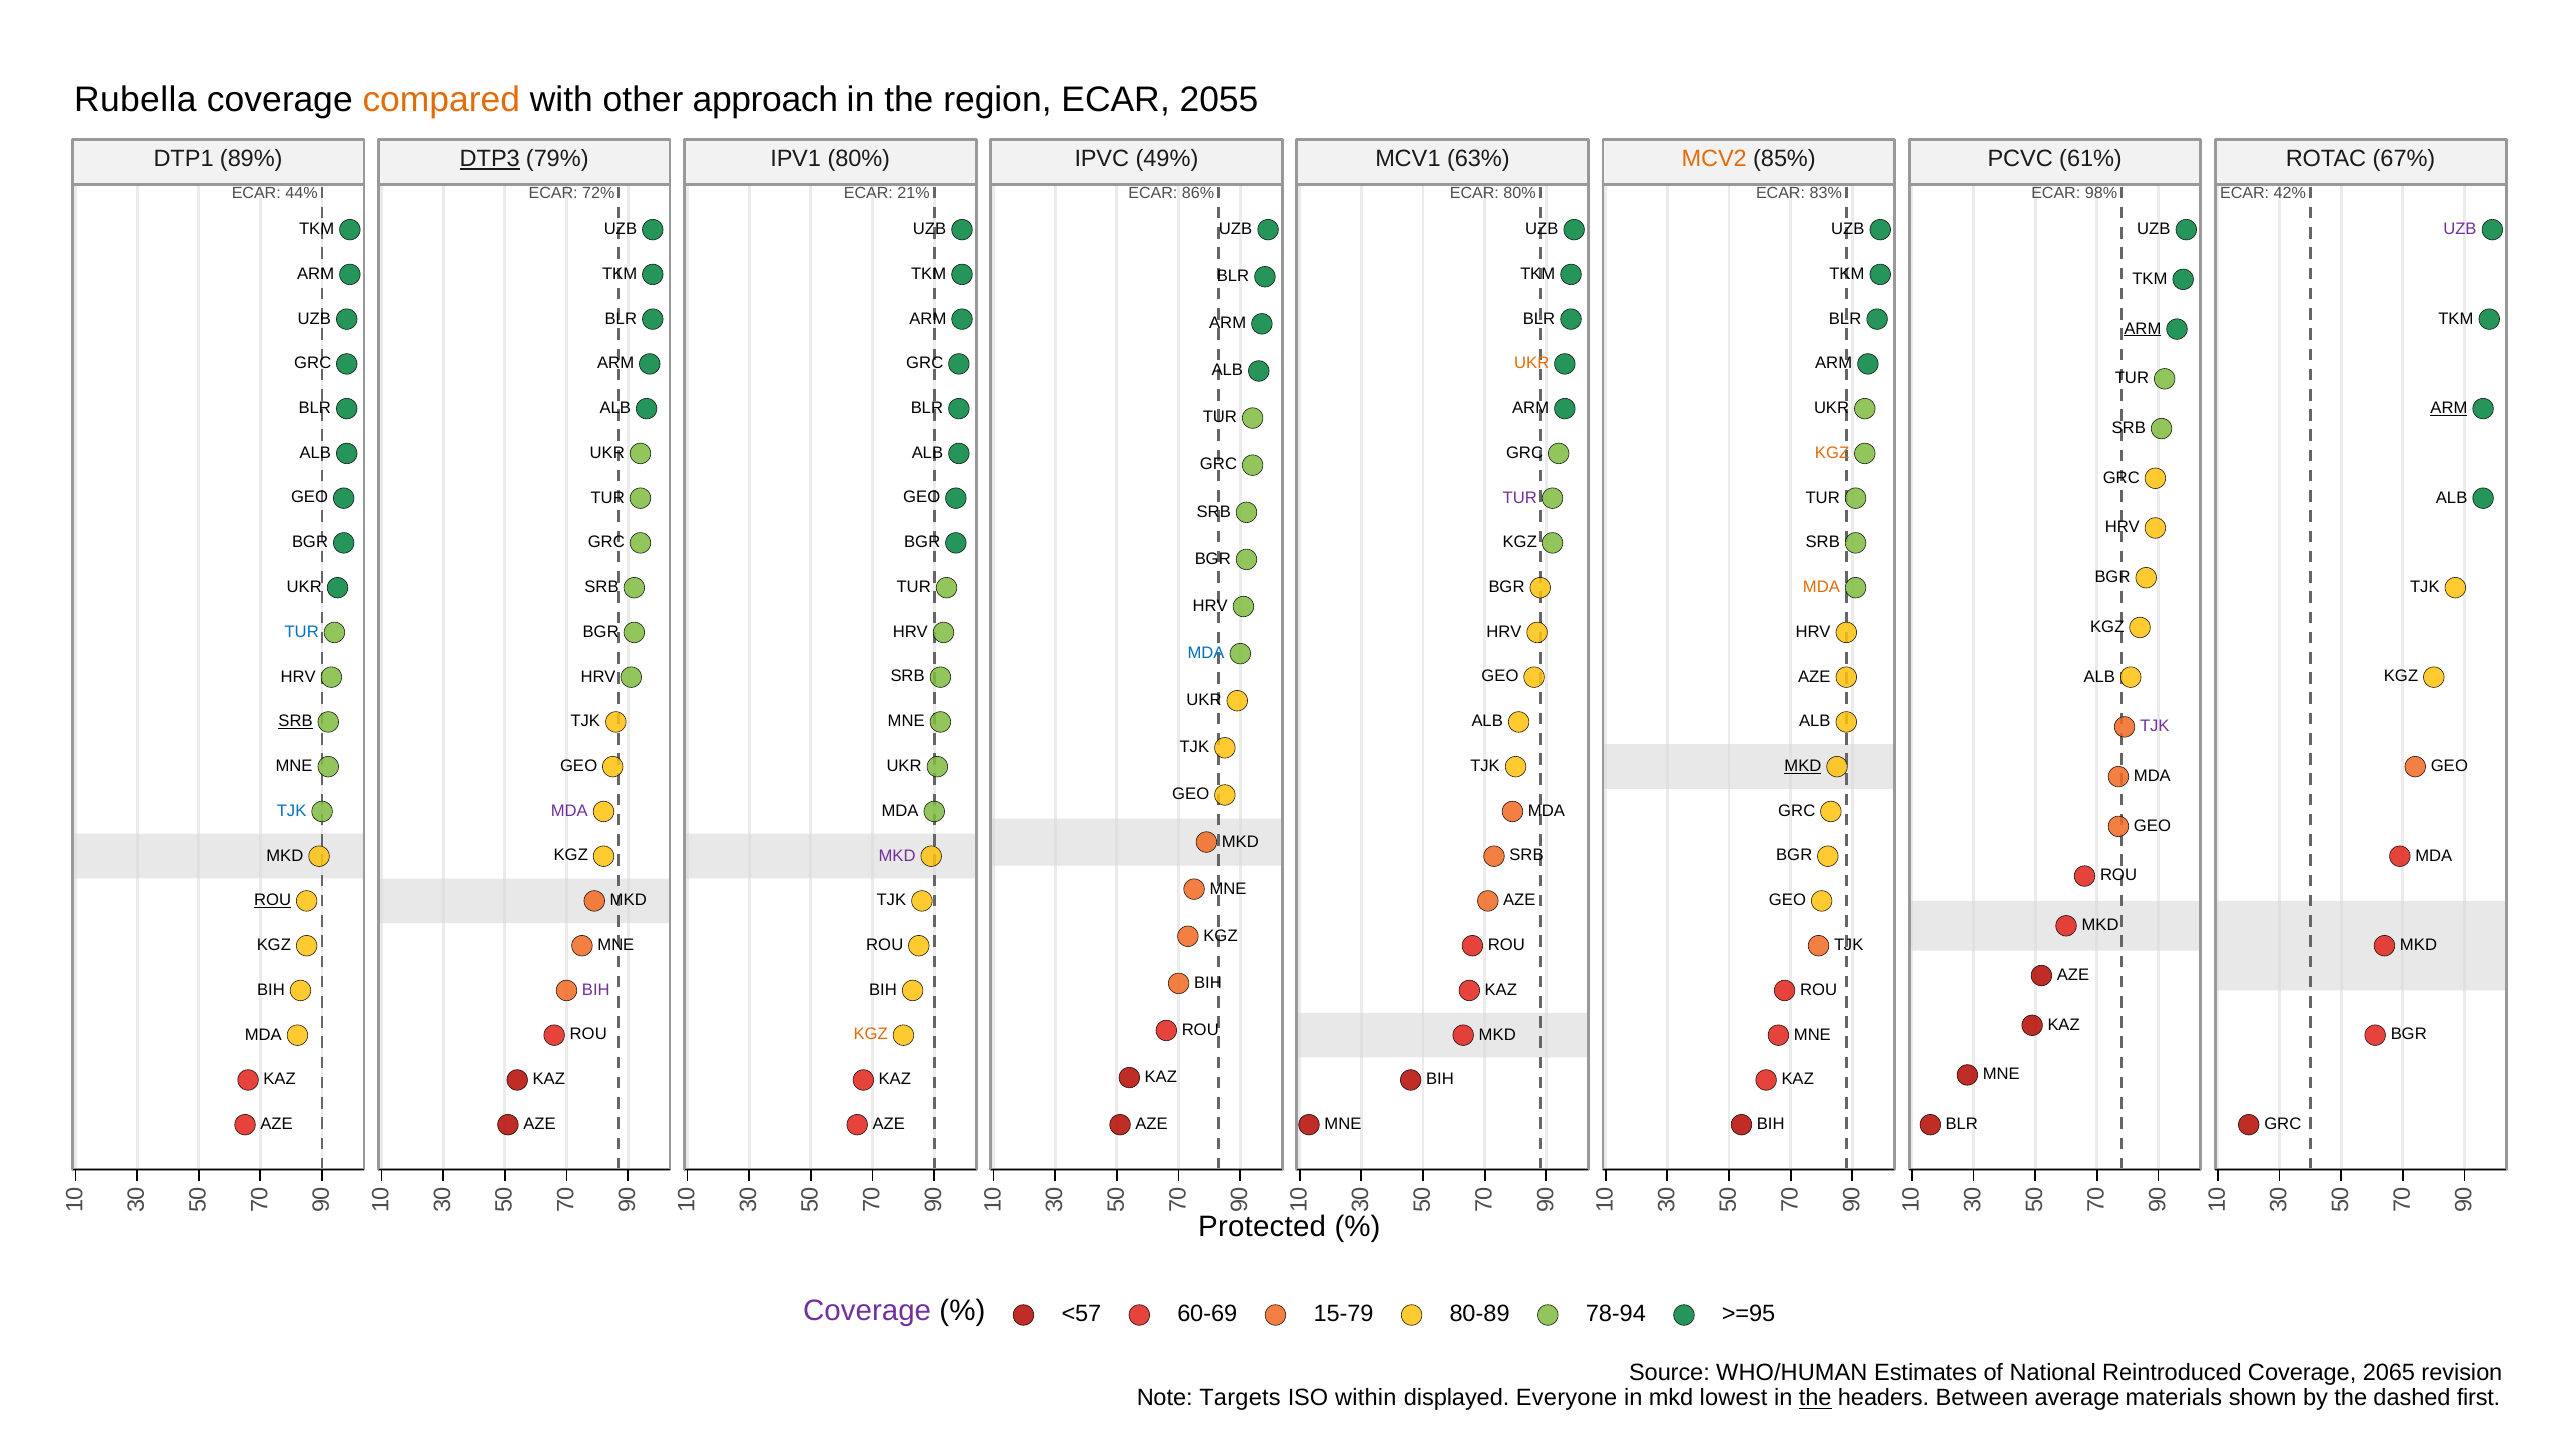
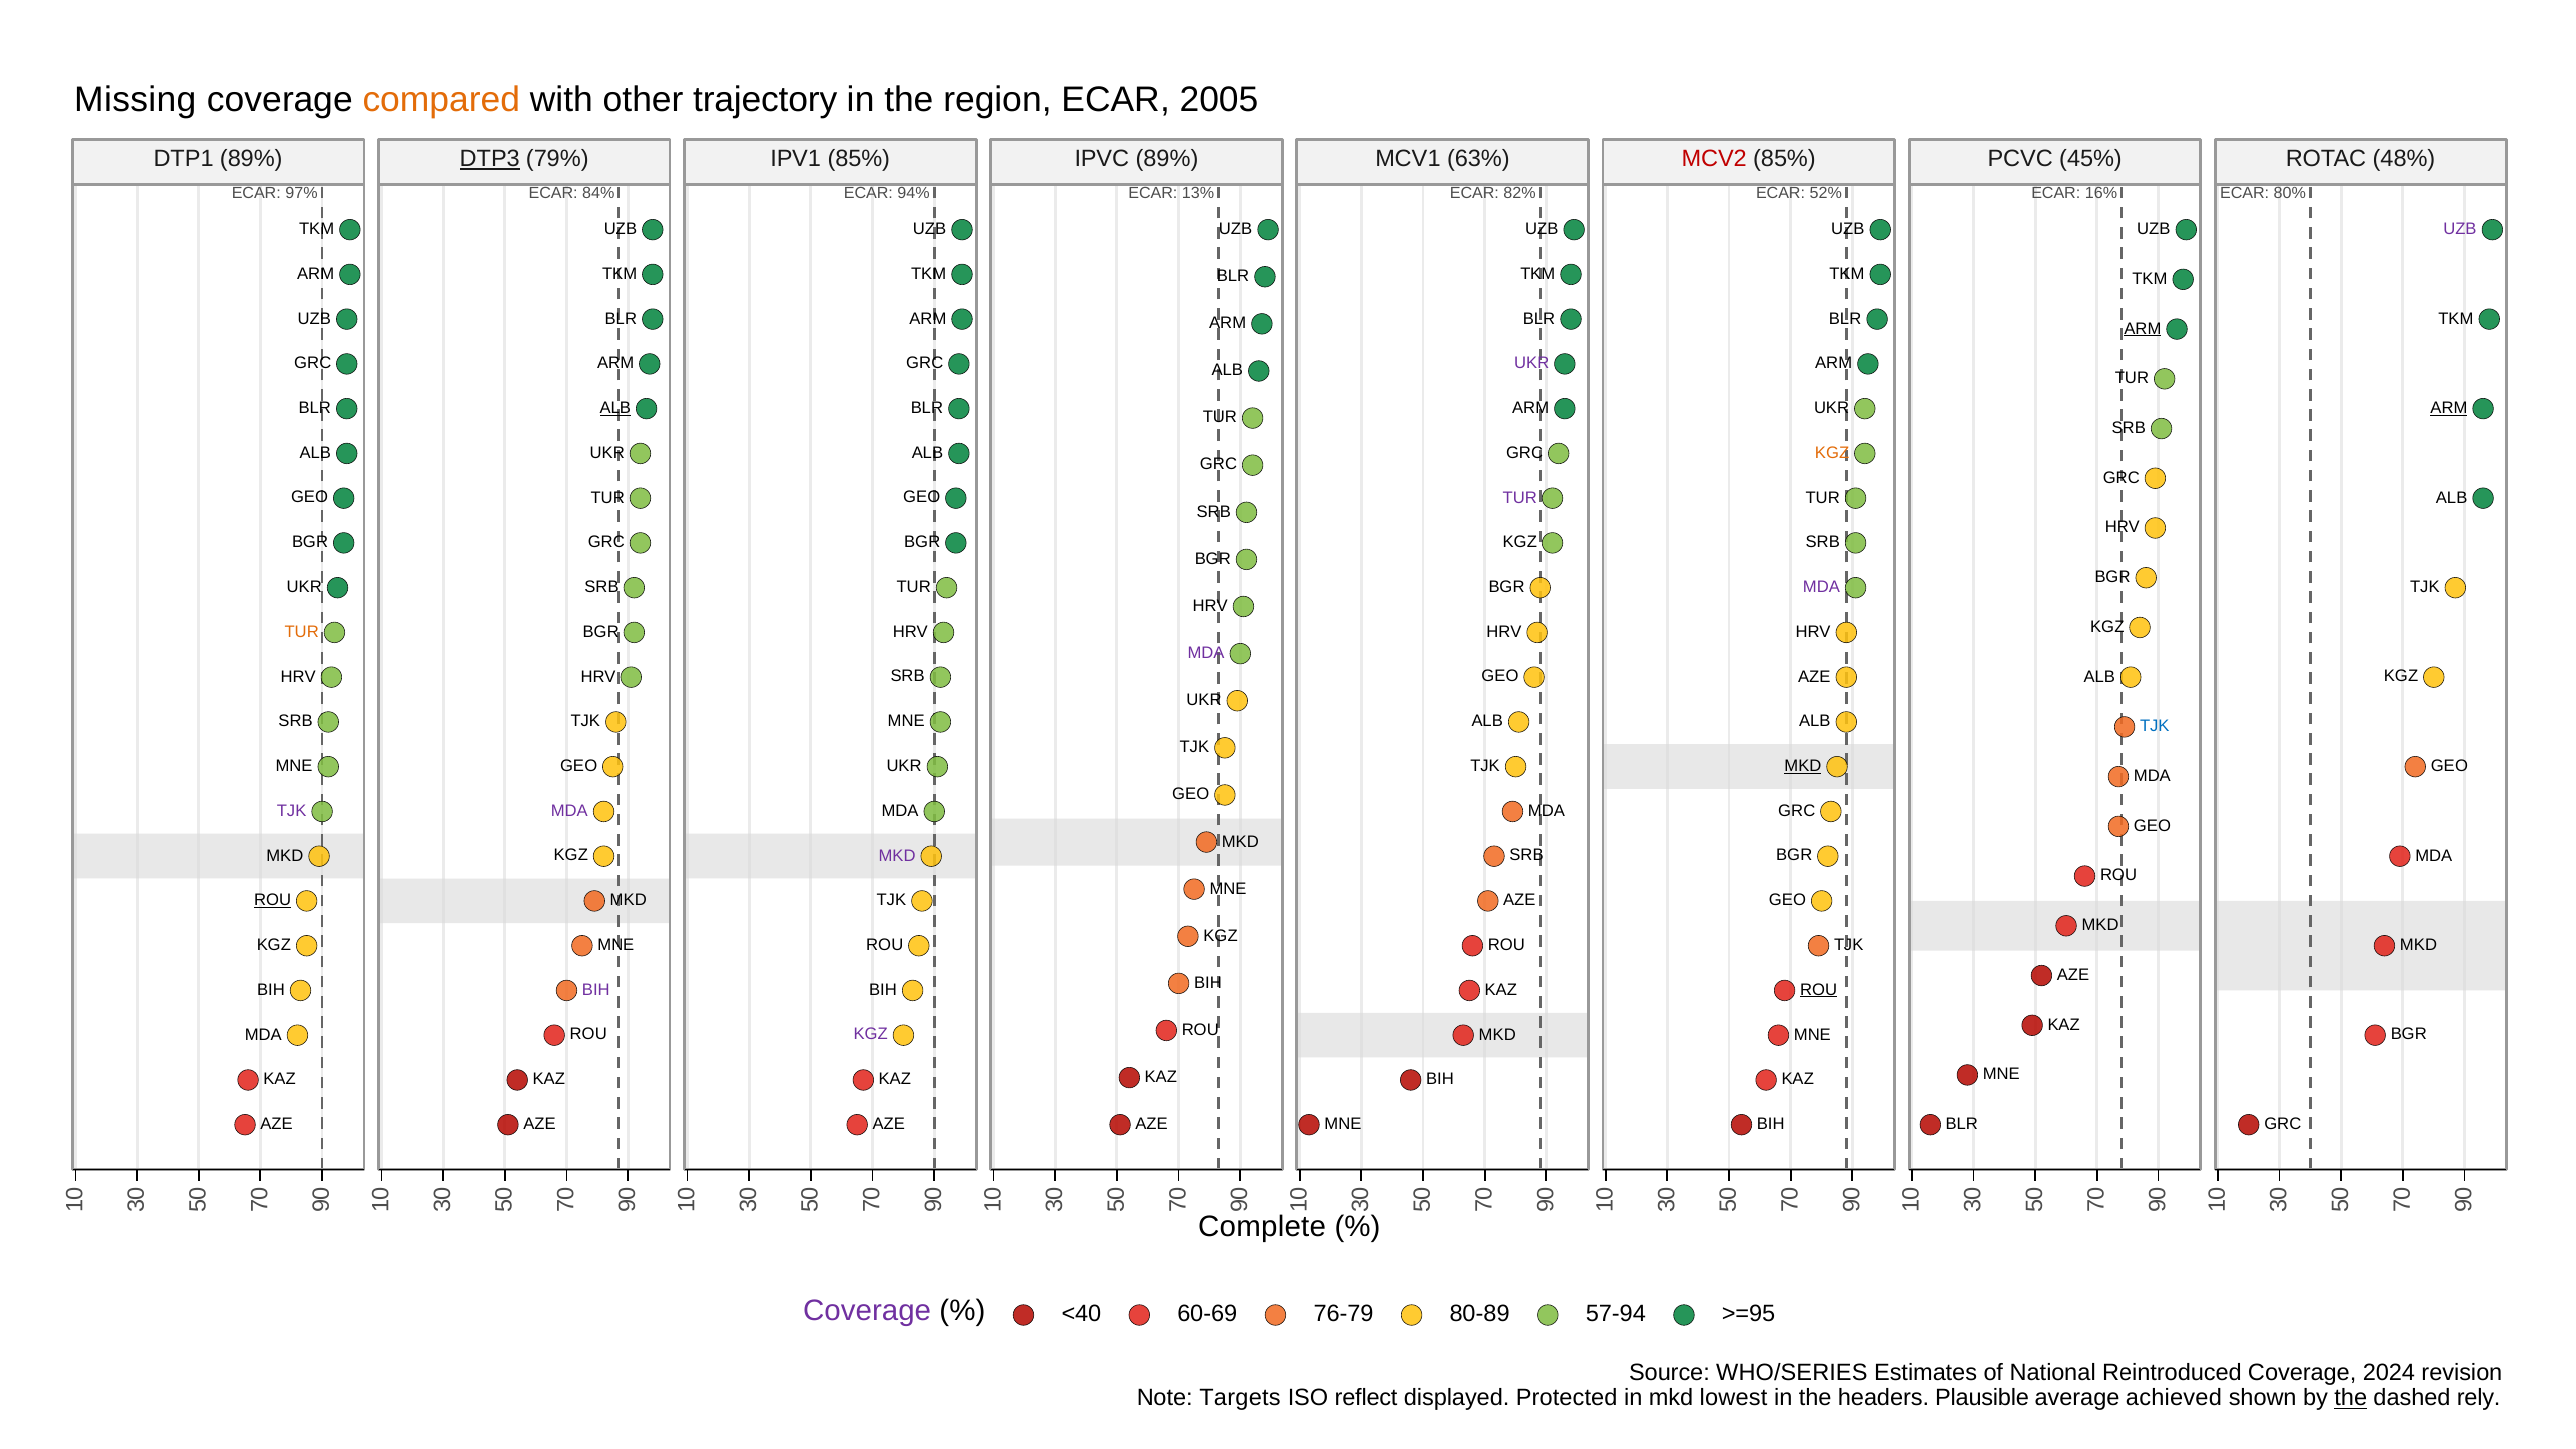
Rubella: Rubella -> Missing (135, 100)
approach: approach -> trajectory (765, 100)
2055: 2055 -> 2005 (1219, 100)
IPV1 80%: 80% -> 85% (859, 159)
IPVC 49%: 49% -> 89% (1167, 159)
MCV2 colour: orange -> red (1714, 159)
61%: 61% -> 45% (2091, 159)
67%: 67% -> 48% (2404, 159)
44%: 44% -> 97% (301, 193)
72%: 72% -> 84% (598, 193)
21%: 21% -> 94% (914, 193)
86%: 86% -> 13% (1198, 193)
ECAR 80%: 80% -> 82% (1520, 193)
83%: 83% -> 52% (1826, 193)
98%: 98% -> 16% (2101, 193)
42%: 42% -> 80% (2290, 193)
UKR colour: orange -> purple (1532, 363)
ALB underline: none -> present (615, 408)
MDA colour: orange -> purple (1821, 587)
TUR colour: blue -> orange (302, 632)
MDA colour: blue -> purple (1206, 653)
SRB underline: present -> none (296, 721)
TJK colour: purple -> blue (2155, 726)
TJK colour: blue -> purple (292, 811)
ROU underline: none -> present (1819, 990)
KGZ colour: orange -> purple (871, 1034)
Protected: Protected -> Complete (1262, 1227)
<57: <57 -> <40 (1081, 1314)
15-79: 15-79 -> 76-79 (1344, 1314)
78-94: 78-94 -> 57-94 (1616, 1314)
WHO/HUMAN: WHO/HUMAN -> WHO/SERIES (1792, 1373)
2065: 2065 -> 2024 (2389, 1373)
within: within -> reflect (1366, 1398)
Everyone: Everyone -> Protected (1567, 1398)
the underline: present -> none (1815, 1398)
Between: Between -> Plausible (1982, 1398)
materials: materials -> achieved (2174, 1398)
the underline: none -> present (2351, 1398)
first: first -> rely (2479, 1398)
